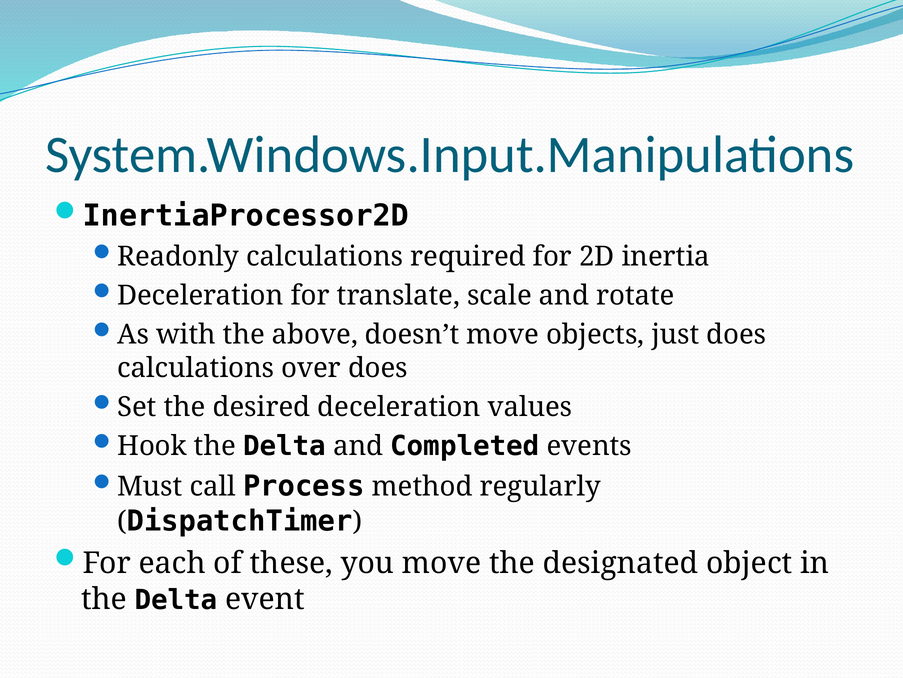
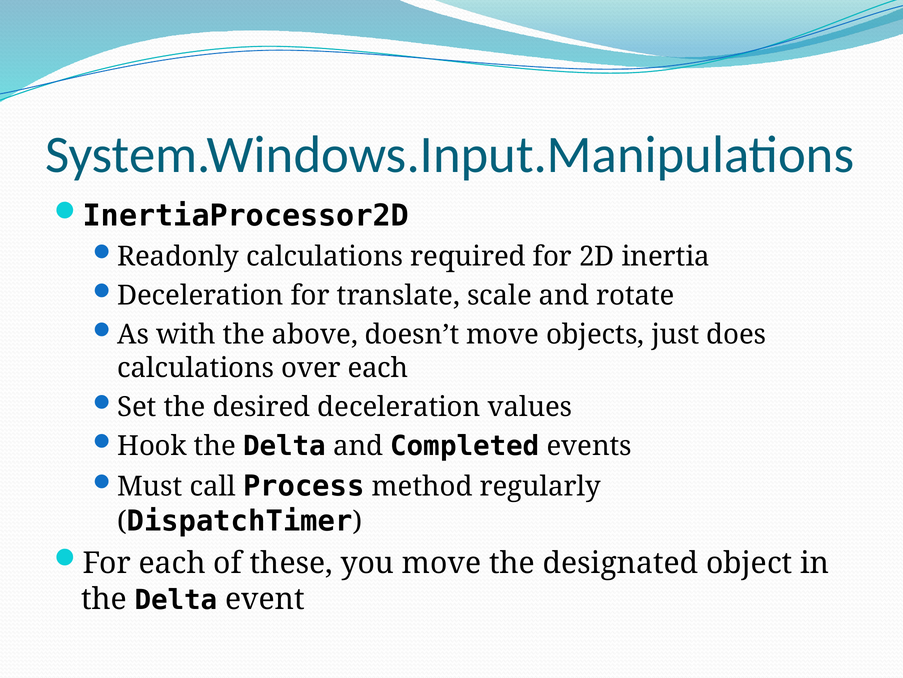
over does: does -> each (378, 367)
